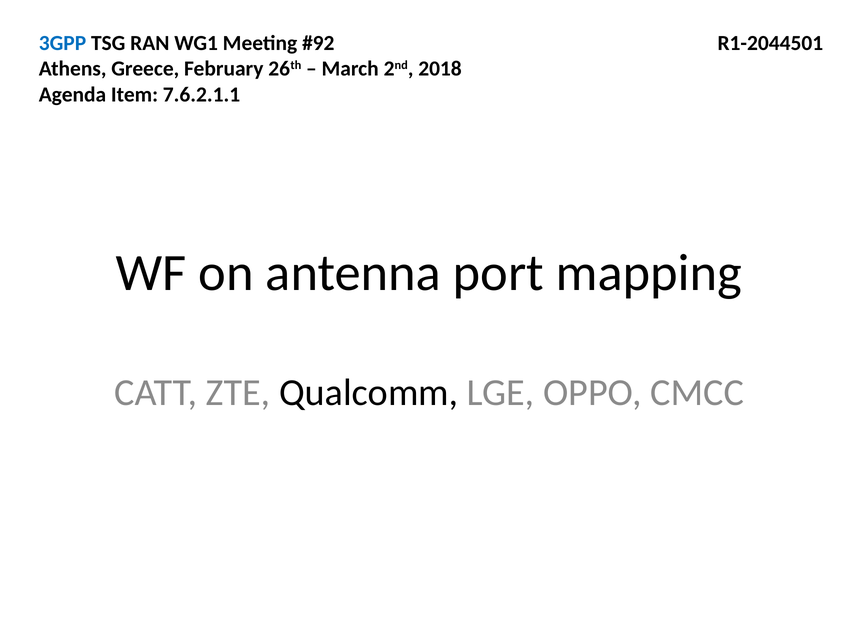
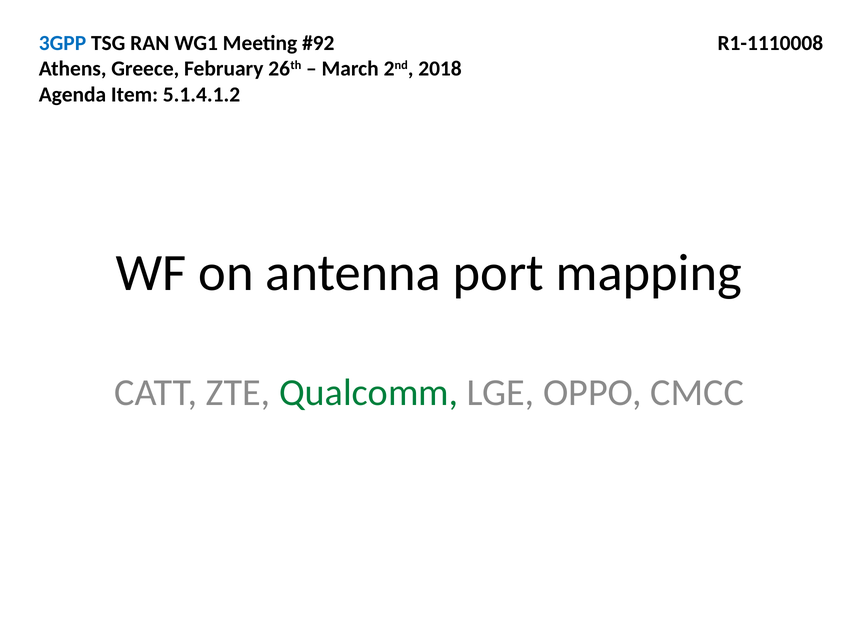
R1-2044501: R1-2044501 -> R1-1110008 (770, 43)
7.6.2.1.1: 7.6.2.1.1 -> 5.1.4.1.2 (202, 95)
Qualcomm colour: black -> green (369, 393)
